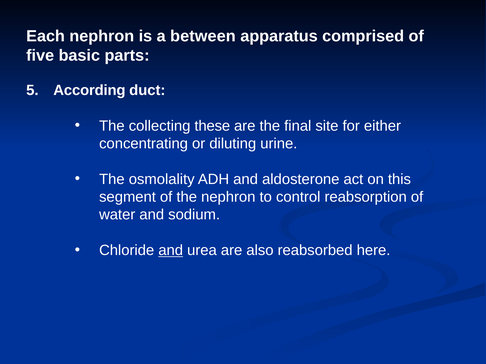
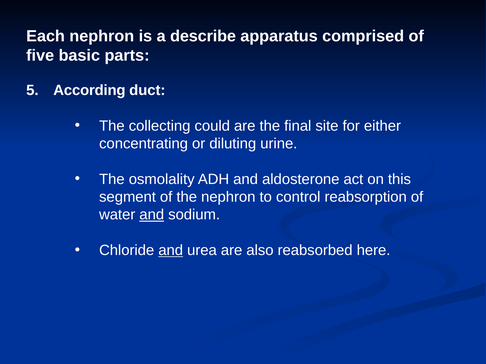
between: between -> describe (203, 36)
these: these -> could (212, 126)
and underline: none -> present (152, 215)
